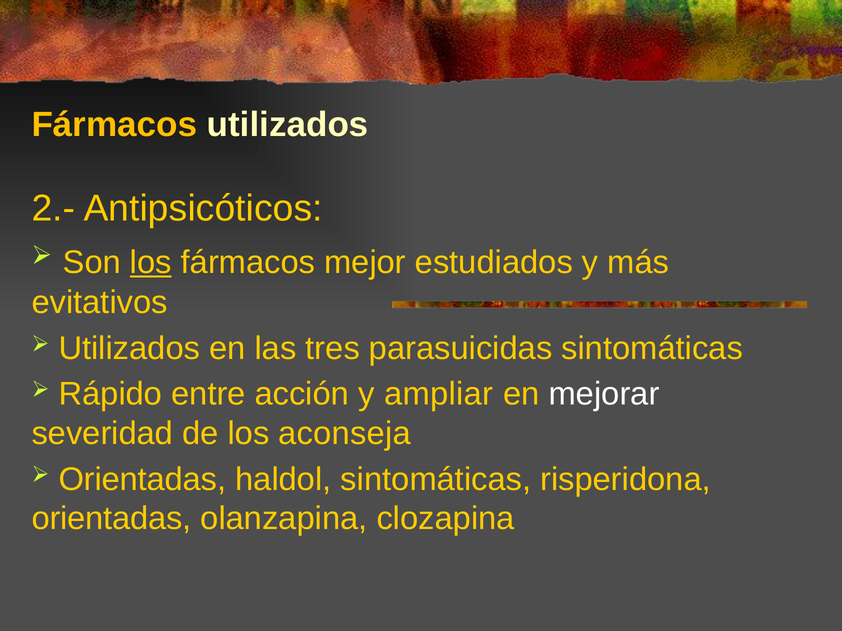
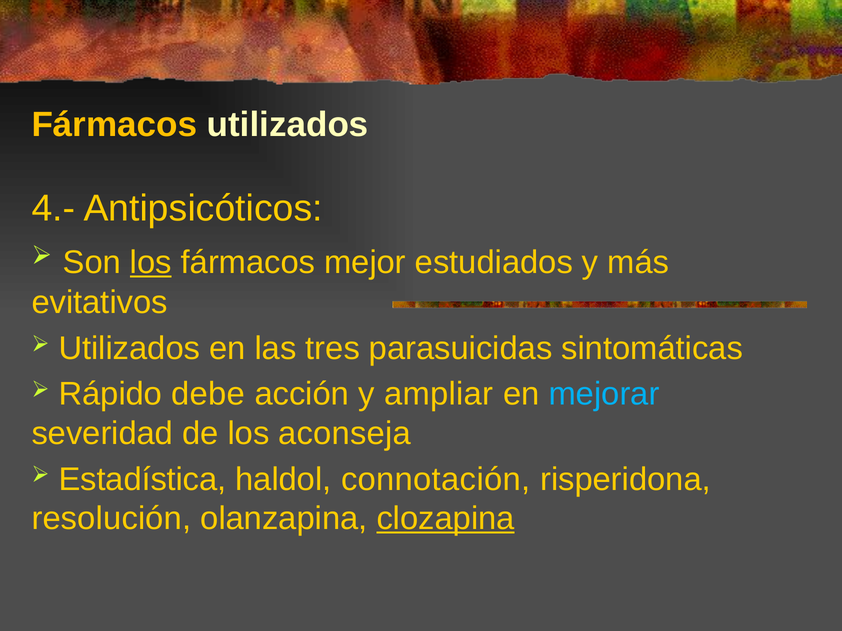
2.-: 2.- -> 4.- (53, 209)
entre: entre -> debe (208, 395)
mejorar colour: white -> light blue (604, 395)
Orientadas: Orientadas -> Estadística (142, 480)
haldol sintomáticas: sintomáticas -> connotación (436, 480)
orientadas: orientadas -> resolución (111, 519)
clozapina underline: none -> present (446, 519)
